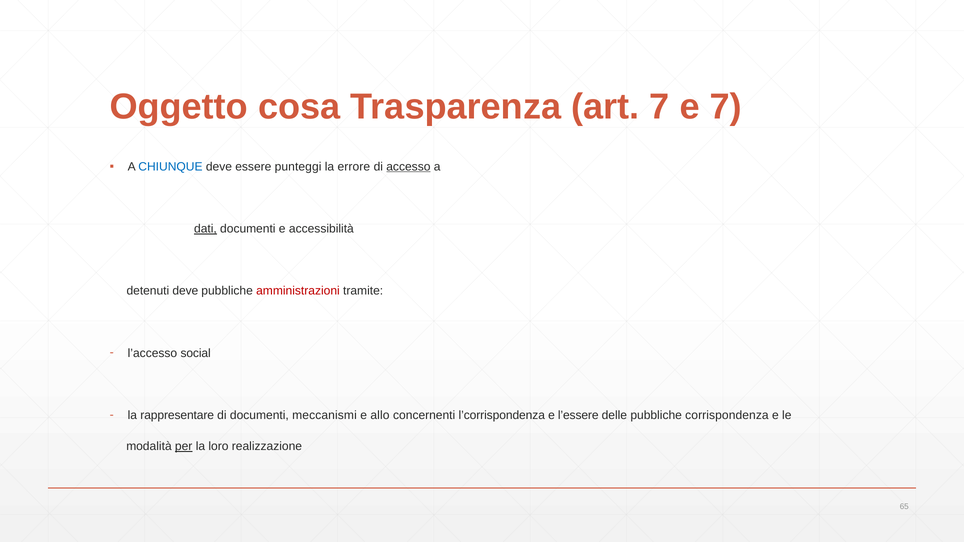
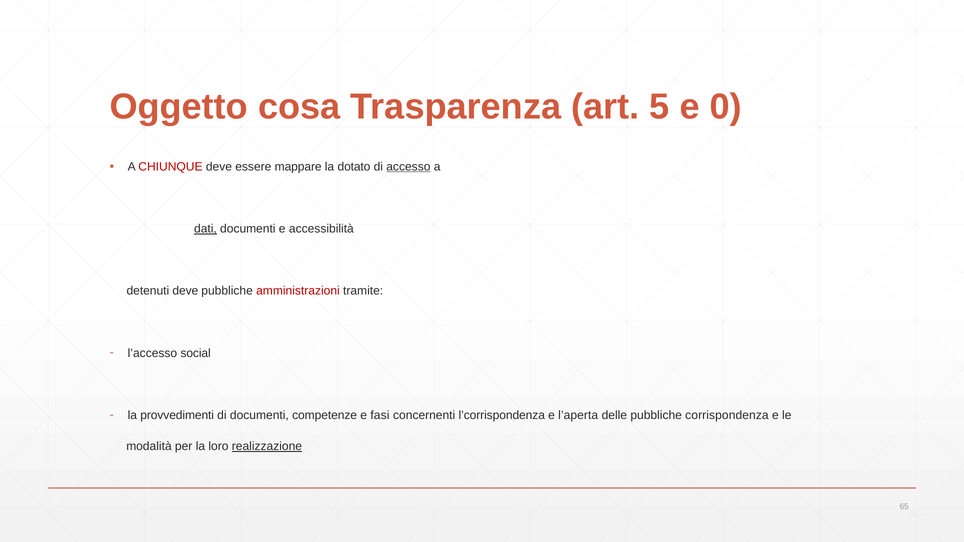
art 7: 7 -> 5 (659, 107)
e 7: 7 -> 0 (726, 107)
CHIUNQUE colour: blue -> red (170, 167)
punteggi: punteggi -> mappare (298, 167)
errore: errore -> dotato (354, 167)
rappresentare: rappresentare -> provvedimenti (177, 415)
meccanismi: meccanismi -> competenze (325, 415)
allo: allo -> fasi (380, 415)
l’essere: l’essere -> l’aperta (578, 415)
per underline: present -> none (184, 446)
realizzazione underline: none -> present (267, 446)
